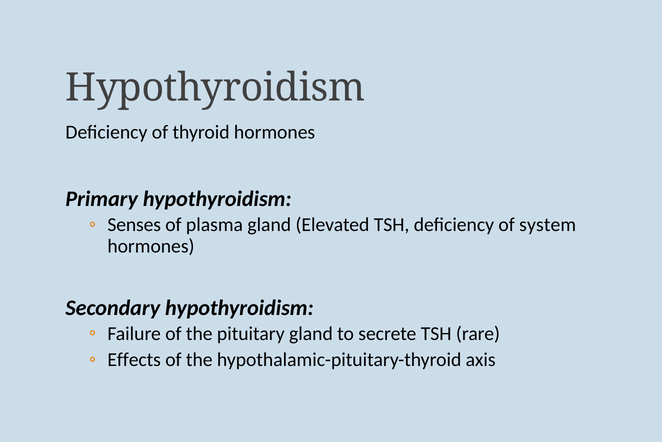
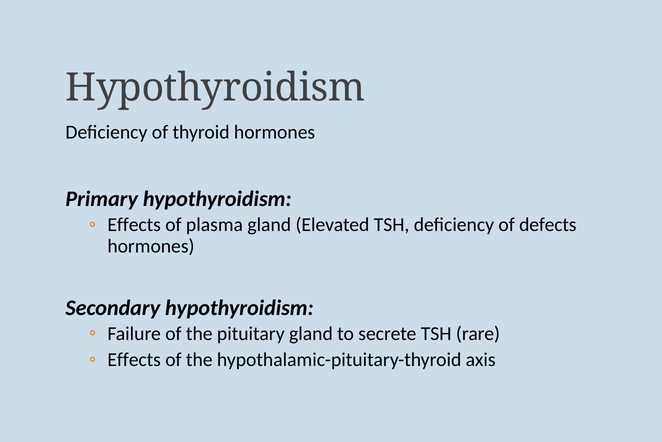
Senses: Senses -> Effects (134, 225)
system: system -> defects (548, 225)
